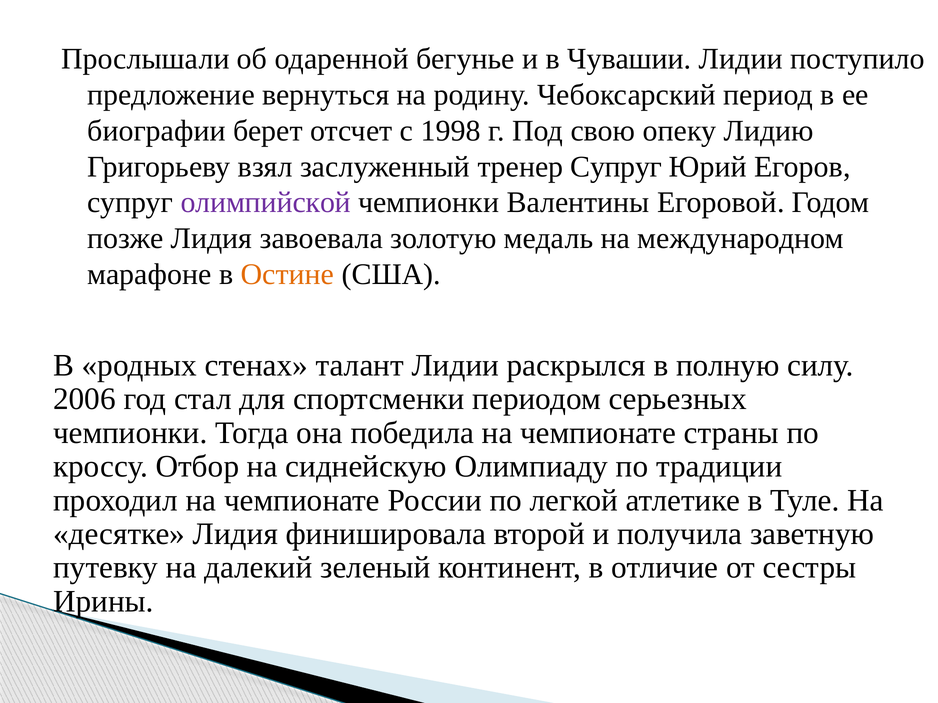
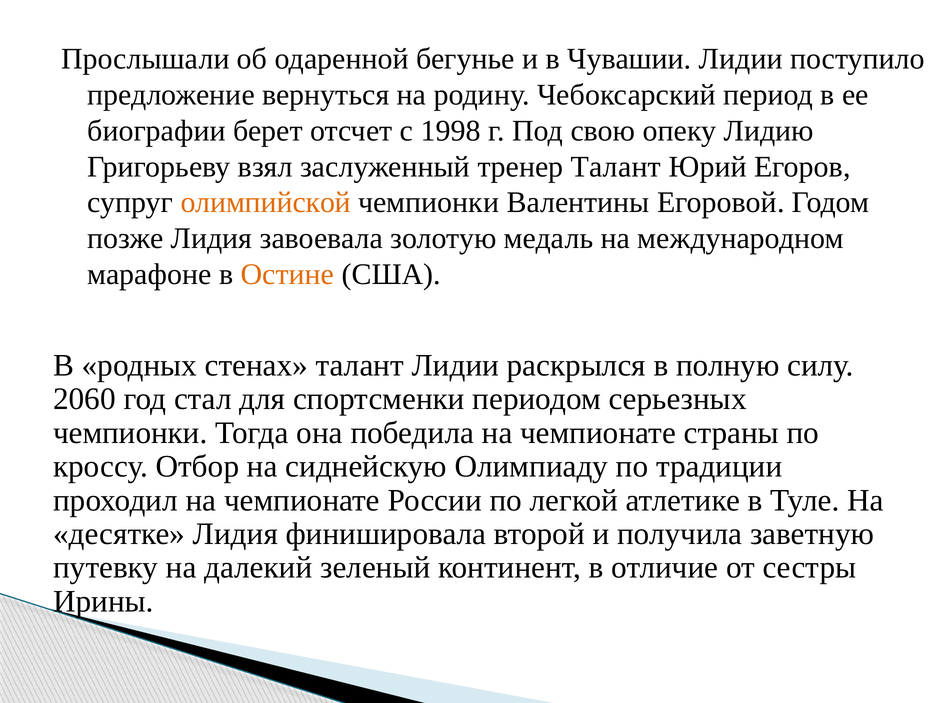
тренер Супруг: Супруг -> Талант (616, 167)
олимпийской colour: purple -> orange (266, 203)
2006: 2006 -> 2060 (84, 399)
